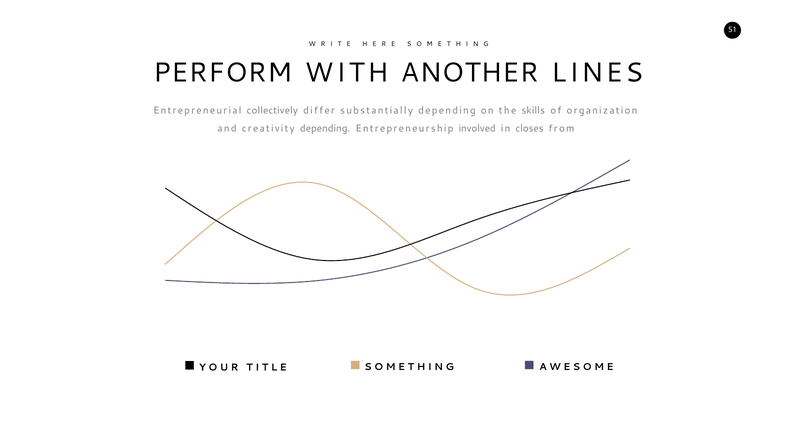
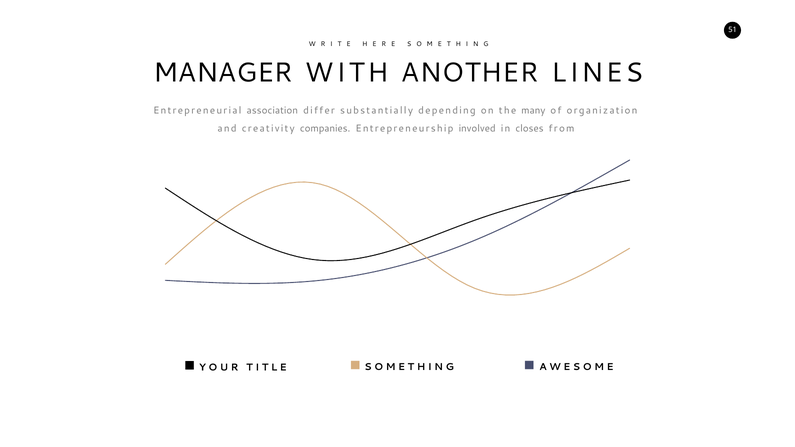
PERFORM: PERFORM -> MANAGER (223, 73)
collectively: collectively -> association (272, 111)
skills: skills -> many (533, 111)
creativity depending: depending -> companies (325, 129)
